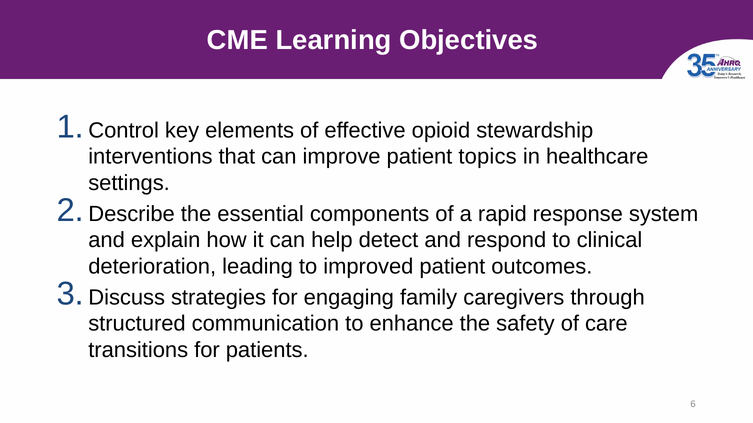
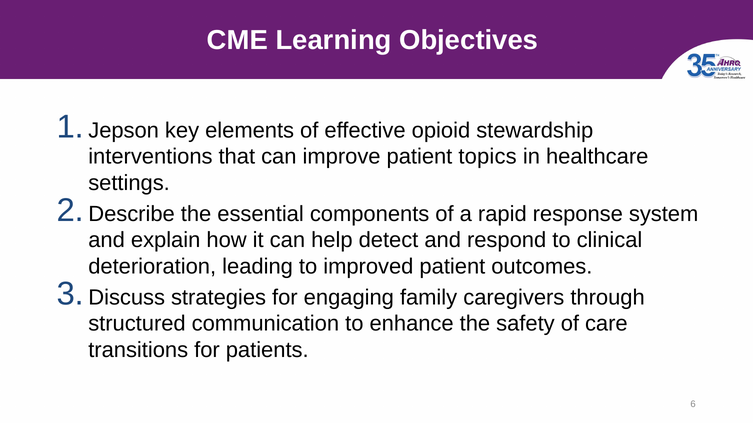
Control: Control -> Jepson (124, 131)
